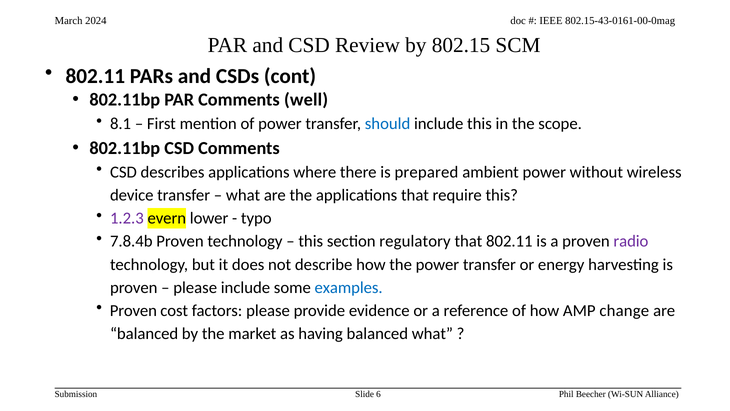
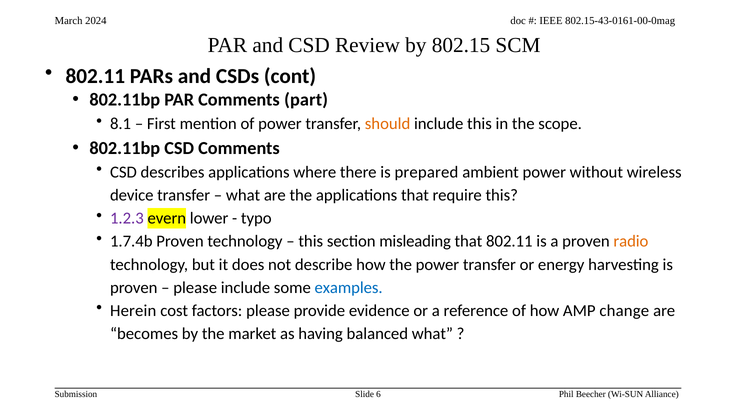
well: well -> part (306, 100)
should colour: blue -> orange (388, 124)
7.8.4b: 7.8.4b -> 1.7.4b (131, 241)
regulatory: regulatory -> misleading (415, 241)
radio colour: purple -> orange (631, 241)
Proven: Proven -> Herein (133, 310)
balanced: balanced -> becomes (144, 333)
